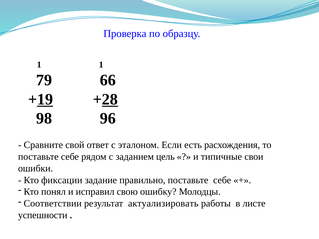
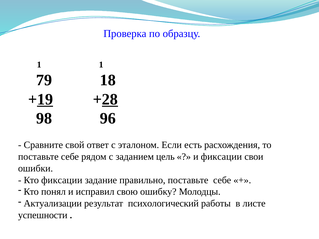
66: 66 -> 18 (108, 80)
и типичные: типичные -> фиксации (221, 157)
Соответствии: Соответствии -> Актуализации (53, 204)
актуализировать: актуализировать -> психологический (163, 204)
